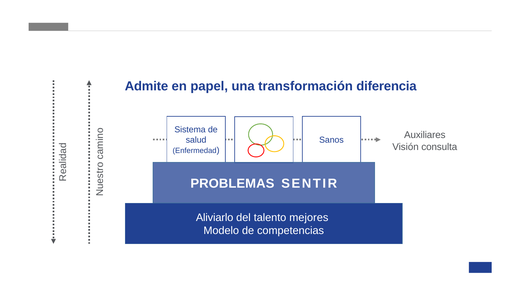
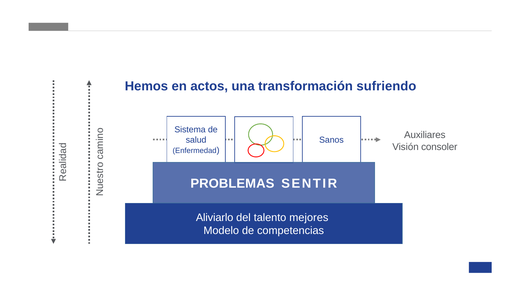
Admite: Admite -> Hemos (146, 86)
papel: papel -> actos (209, 86)
diferencia: diferencia -> sufriendo (386, 86)
consulta: consulta -> consoler (439, 147)
